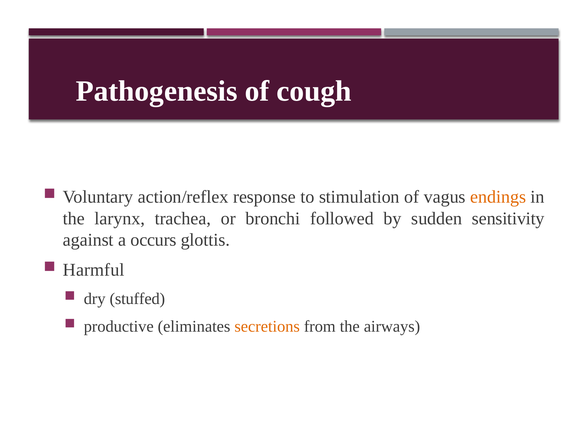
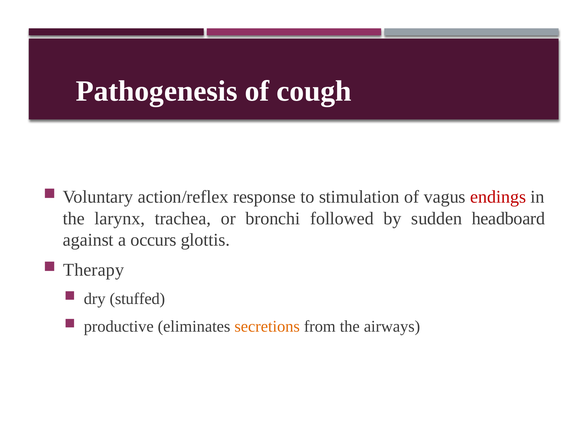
endings colour: orange -> red (498, 197)
sensitivity: sensitivity -> headboard (508, 218)
Harmful: Harmful -> Therapy (94, 270)
